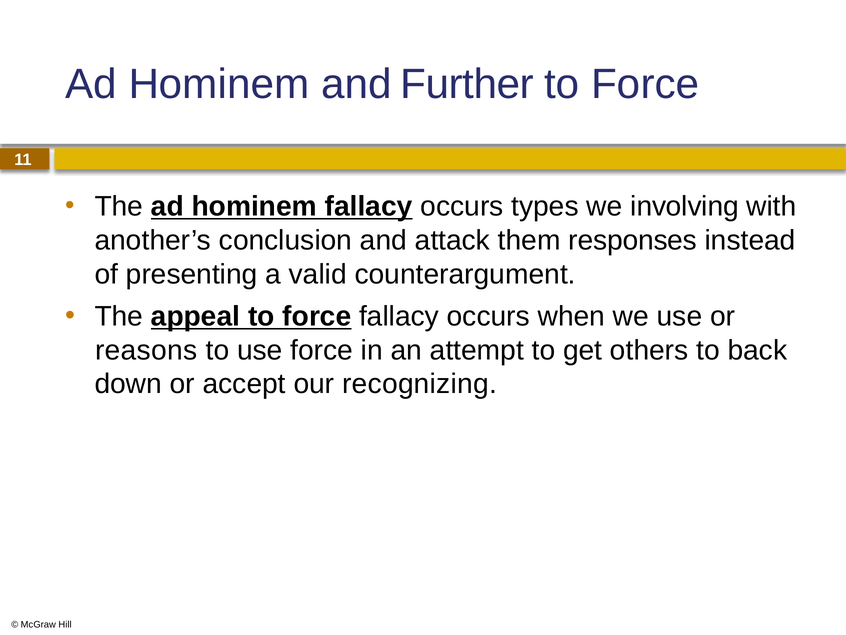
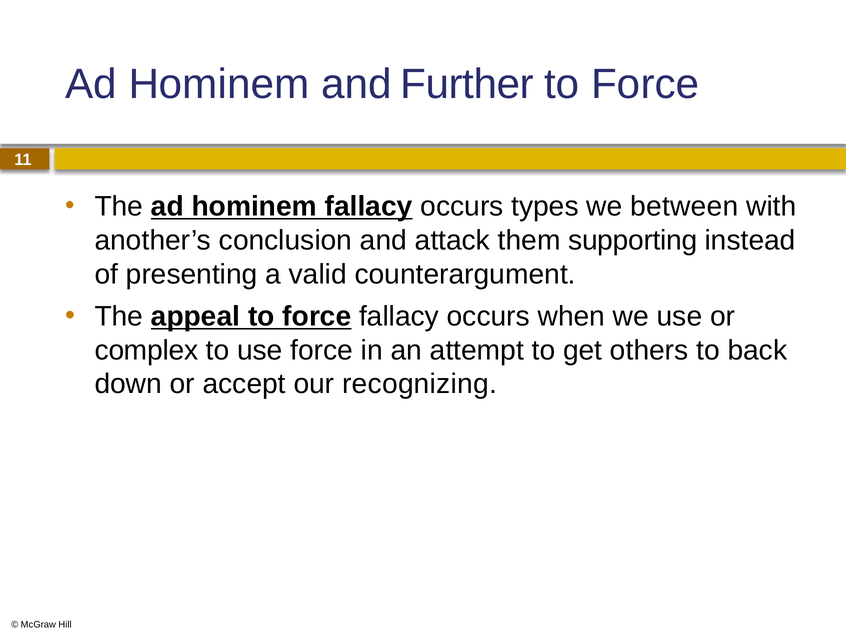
involving: involving -> between (684, 206)
responses: responses -> supporting (633, 240)
reasons: reasons -> complex (146, 350)
